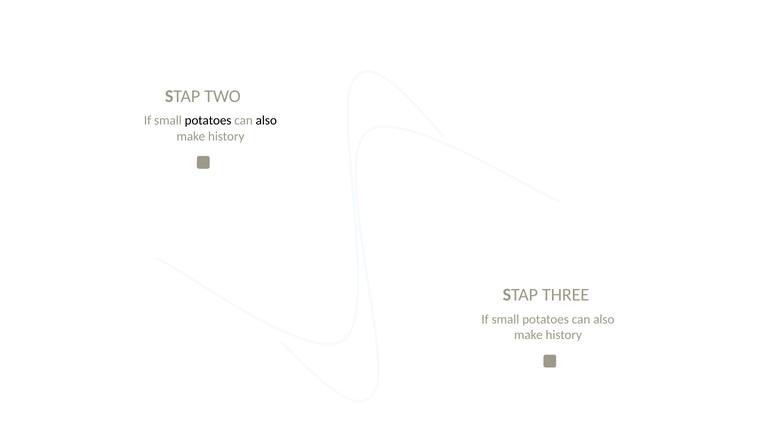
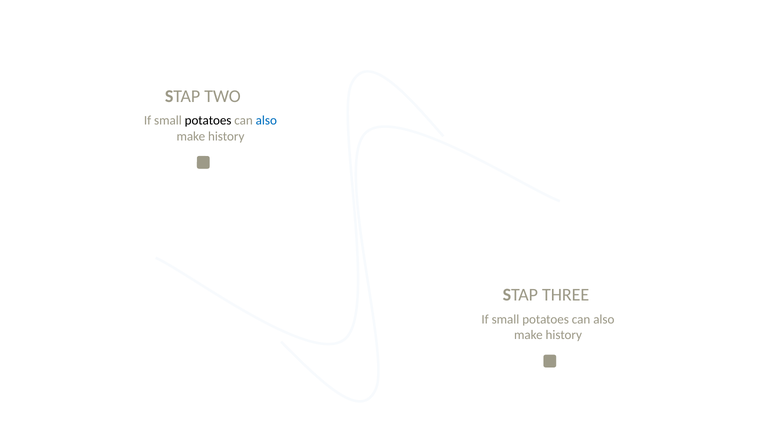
also colour: black -> blue (266, 121)
